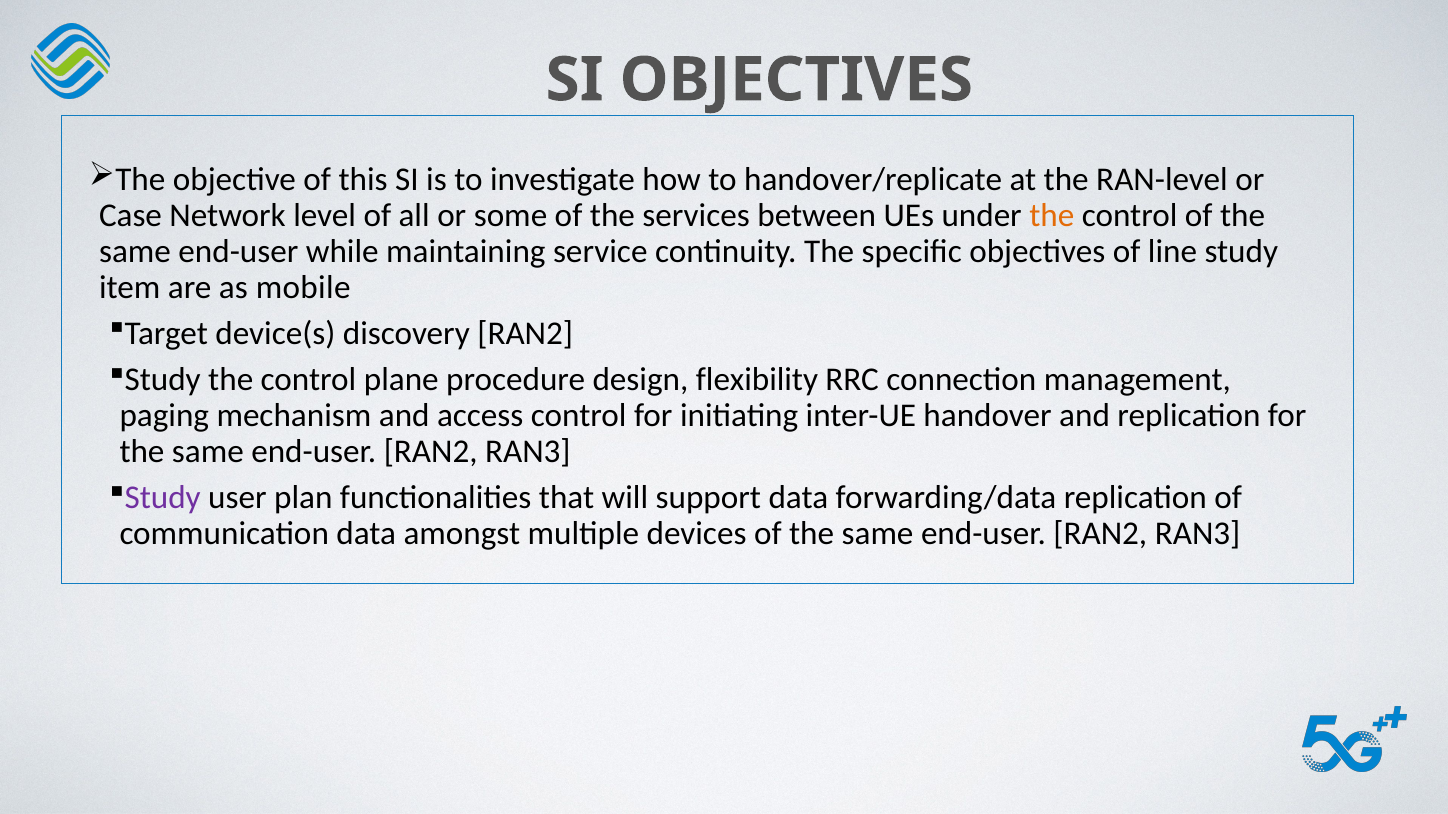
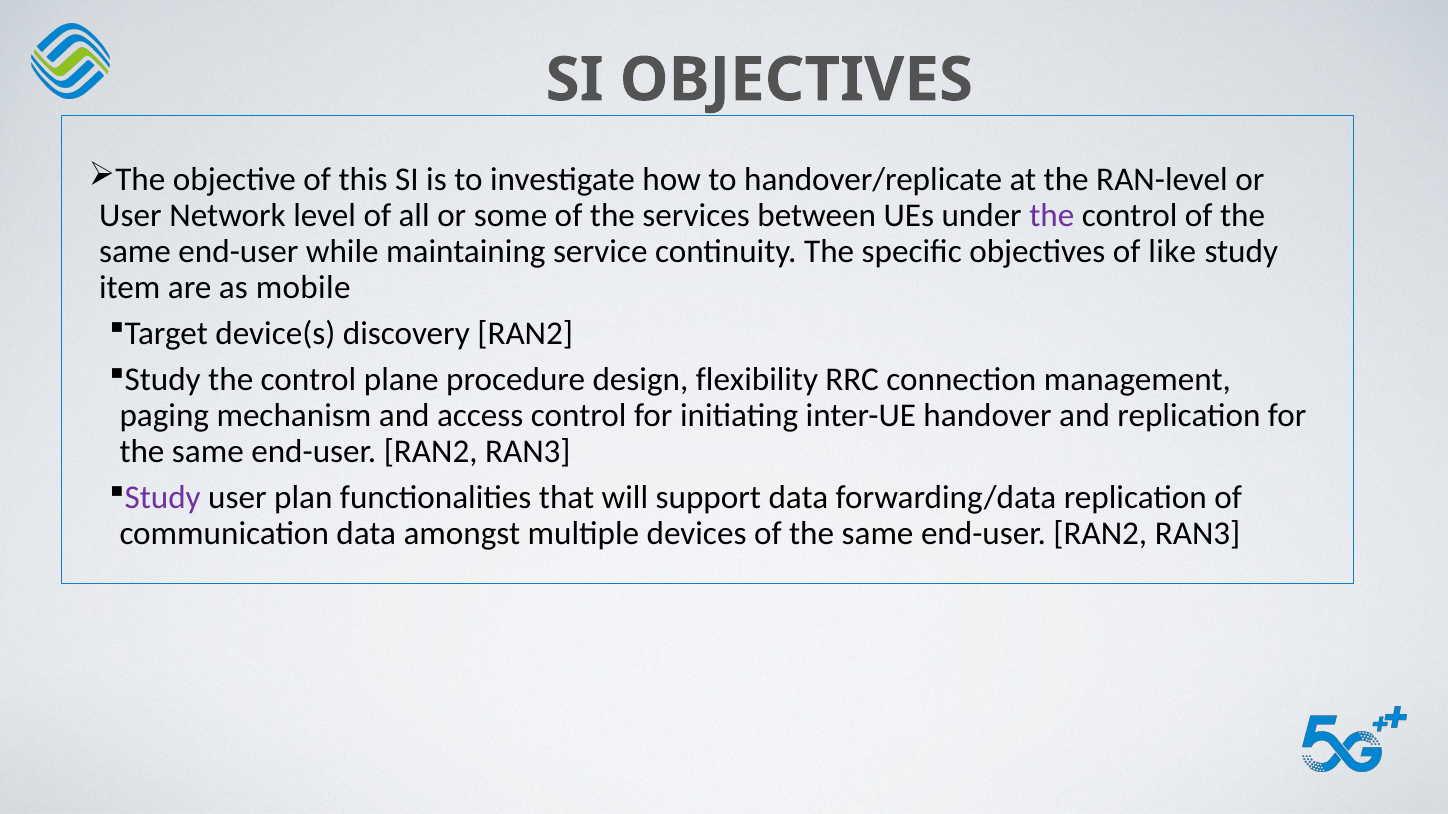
Case: Case -> User (130, 216)
the colour: orange -> purple (1052, 216)
line: line -> like (1172, 252)
